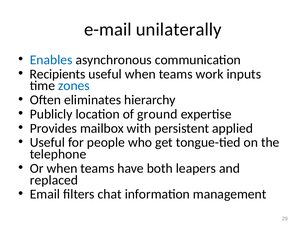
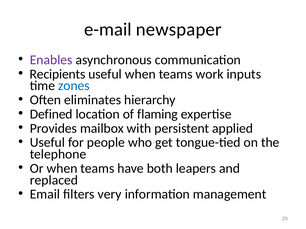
unilaterally: unilaterally -> newspaper (179, 30)
Enables colour: blue -> purple (51, 60)
Publicly: Publicly -> Defined (51, 114)
ground: ground -> flaming (158, 114)
chat: chat -> very (110, 195)
